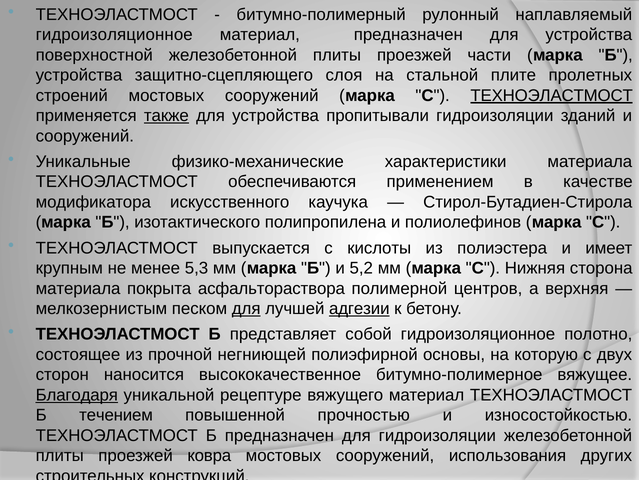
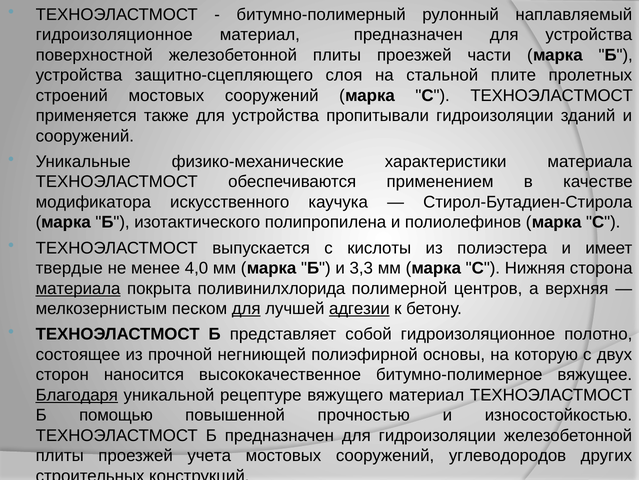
ТЕХНОЭЛАСТМОСТ underline: present -> none (552, 95)
также underline: present -> none (166, 116)
крупным: крупным -> твердые (69, 268)
5,3: 5,3 -> 4,0 (197, 268)
5,2: 5,2 -> 3,3 (361, 268)
материала underline: none -> present (78, 288)
асфальтораствора: асфальтораствора -> поливинилхлорида (271, 288)
течением: течением -> помощью (116, 415)
ковра: ковра -> учета (209, 455)
использования: использования -> углеводородов (508, 455)
